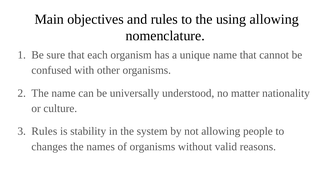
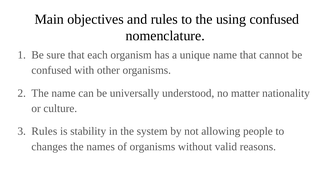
using allowing: allowing -> confused (274, 19)
